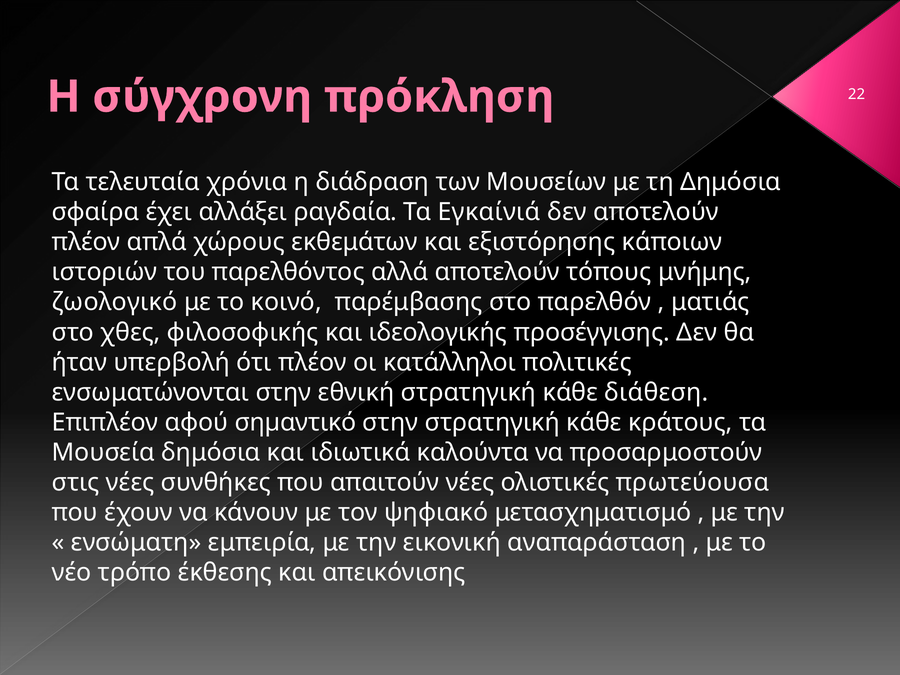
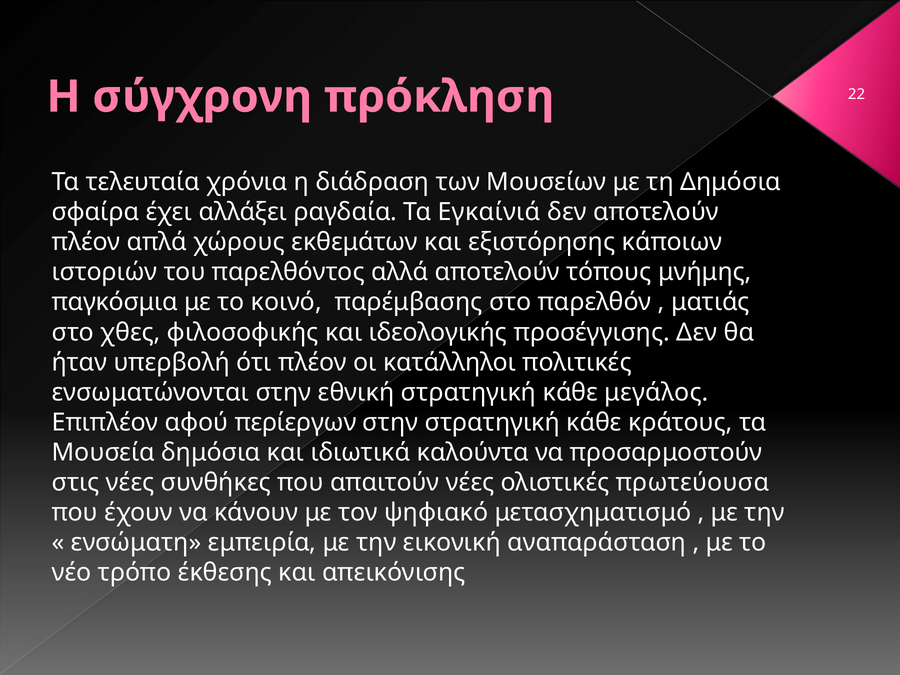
ζωολογικό: ζωολογικό -> παγκόσμια (115, 302)
διάθεση: διάθεση -> μεγάλος (656, 392)
σηµαντικό: σηµαντικό -> περίεργων (296, 422)
